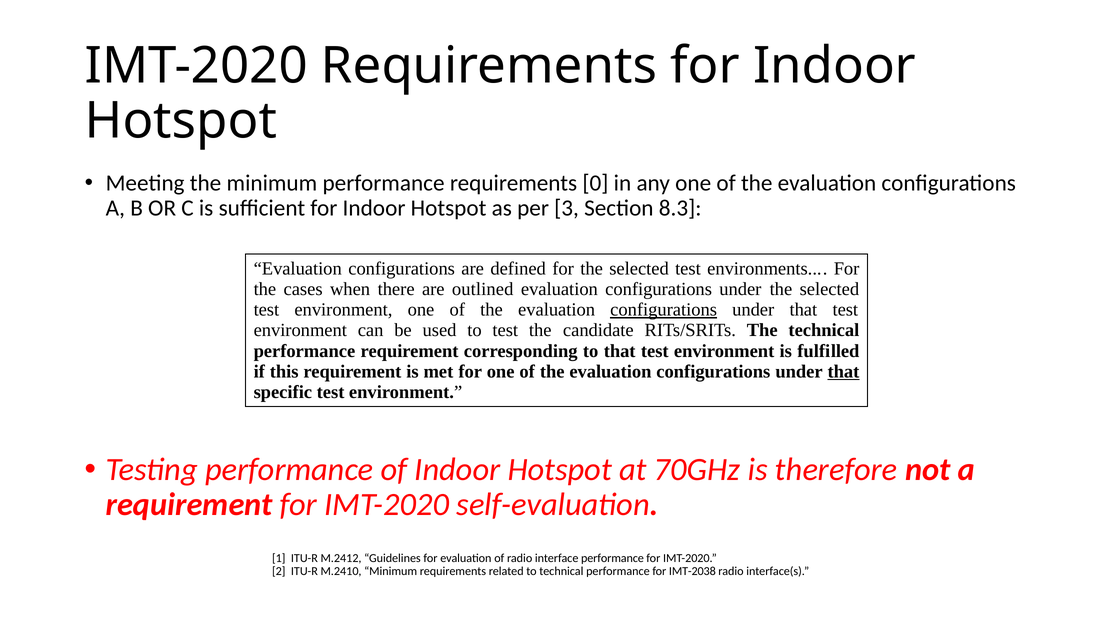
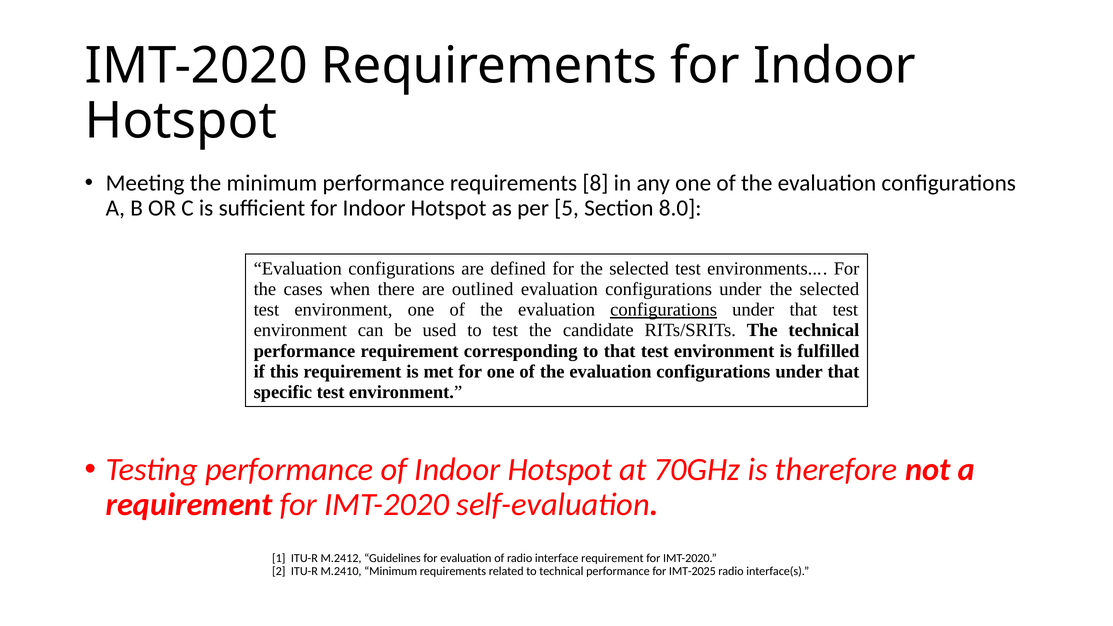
0: 0 -> 8 (595, 183)
3: 3 -> 5 (567, 208)
8.3: 8.3 -> 8.0 (680, 208)
that underline: present -> none (843, 372)
interface performance: performance -> requirement (612, 558)
IMT-2038: IMT-2038 -> IMT-2025 (692, 571)
